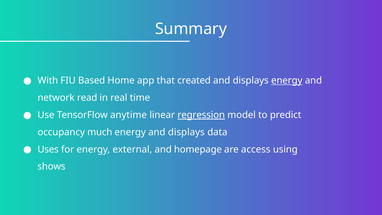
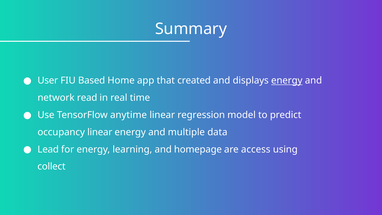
With: With -> User (48, 81)
regression underline: present -> none (201, 115)
occupancy much: much -> linear (100, 132)
energy and displays: displays -> multiple (186, 132)
Uses: Uses -> Lead (48, 149)
external: external -> learning (132, 149)
shows: shows -> collect (51, 166)
